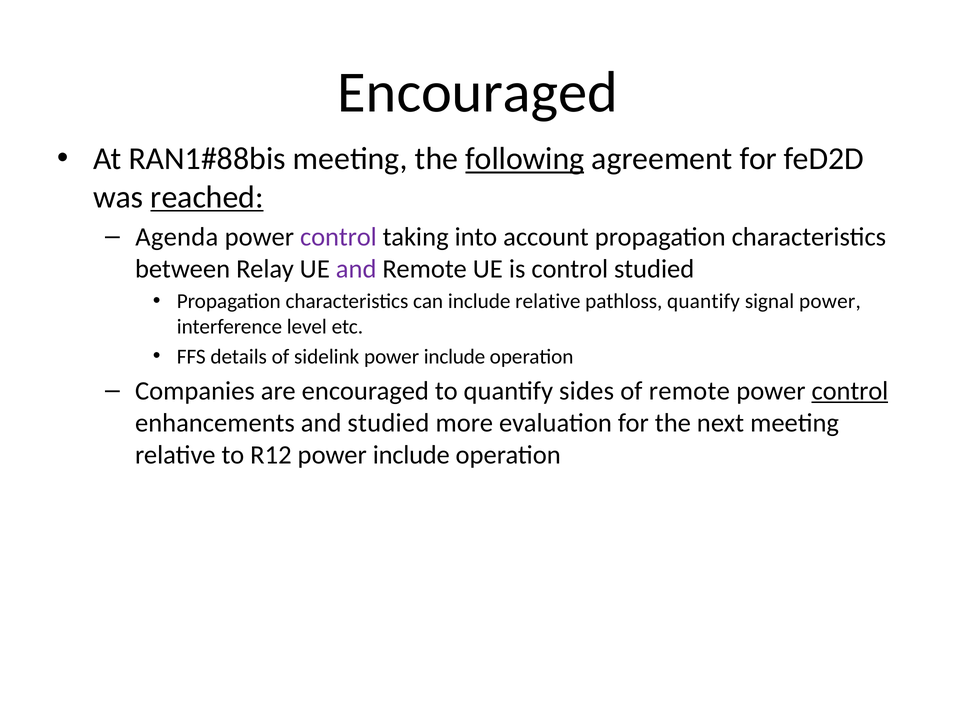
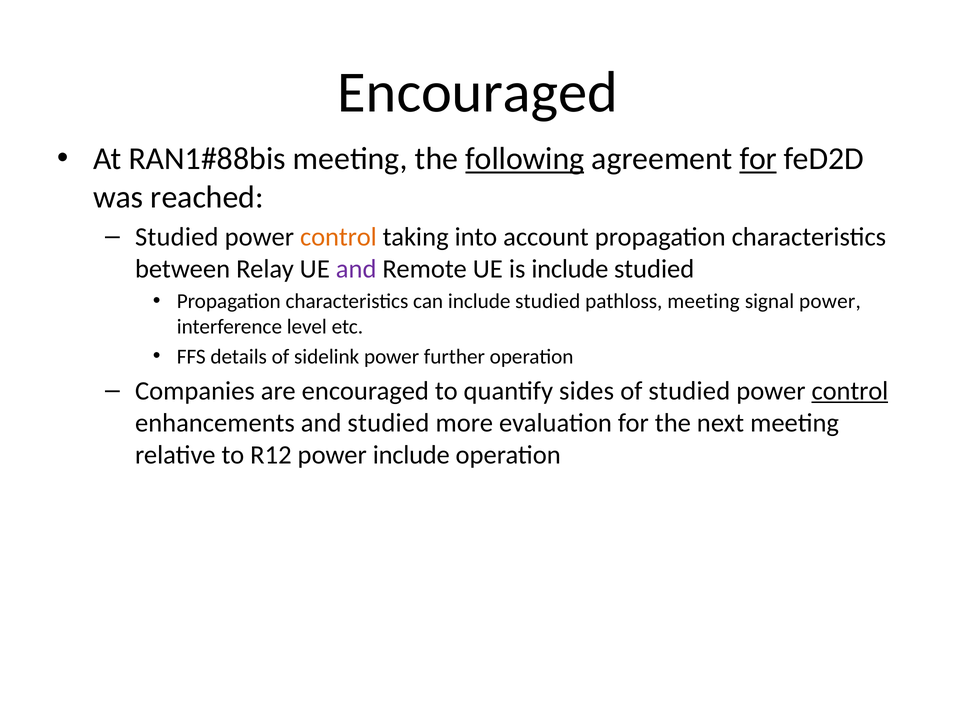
for underline: none -> present (758, 159)
reached underline: present -> none (207, 197)
Agenda: Agenda -> Studied (177, 237)
control colour: purple -> orange (338, 237)
is control: control -> include (570, 269)
can include relative: relative -> studied (548, 301)
pathloss quantify: quantify -> meeting (704, 301)
sidelink power include: include -> further (454, 357)
of remote: remote -> studied (689, 391)
